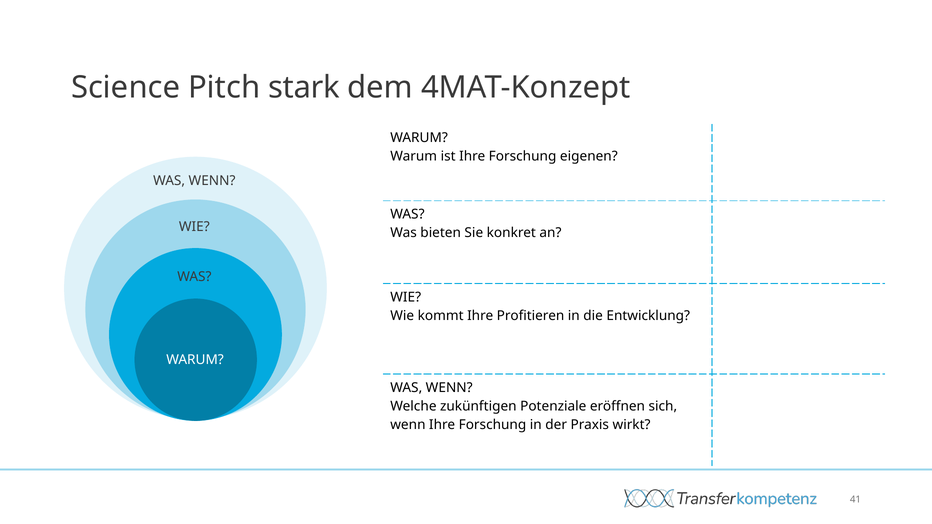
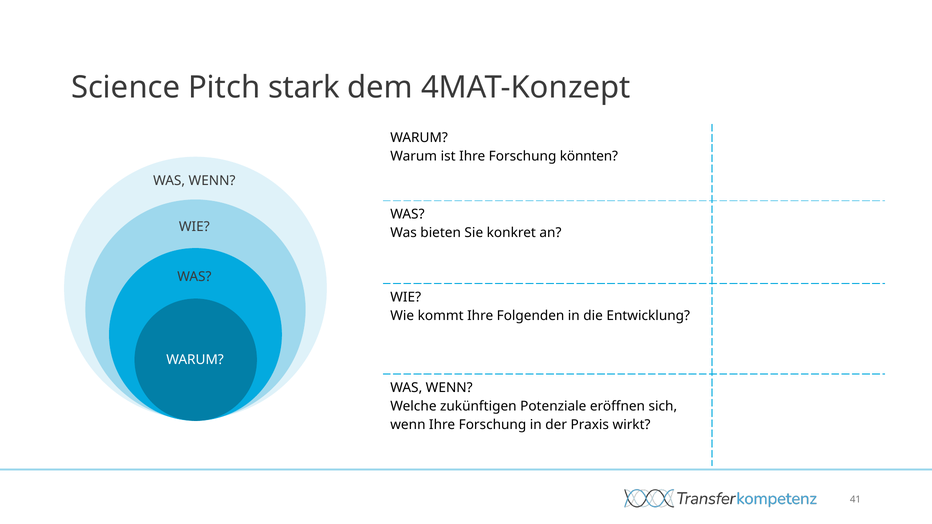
eigenen: eigenen -> könnten (589, 156)
Profitieren: Profitieren -> Folgenden (531, 316)
